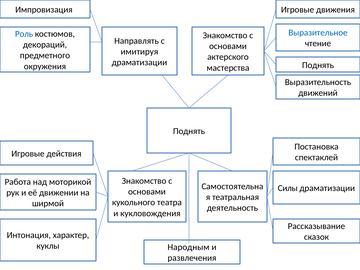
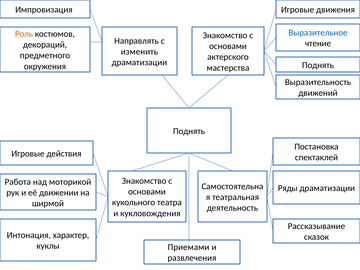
Роль colour: blue -> orange (24, 34)
имитируя: имитируя -> изменить (139, 52)
Силы: Силы -> Ряды (288, 188)
Народным: Народным -> Приемами (188, 247)
